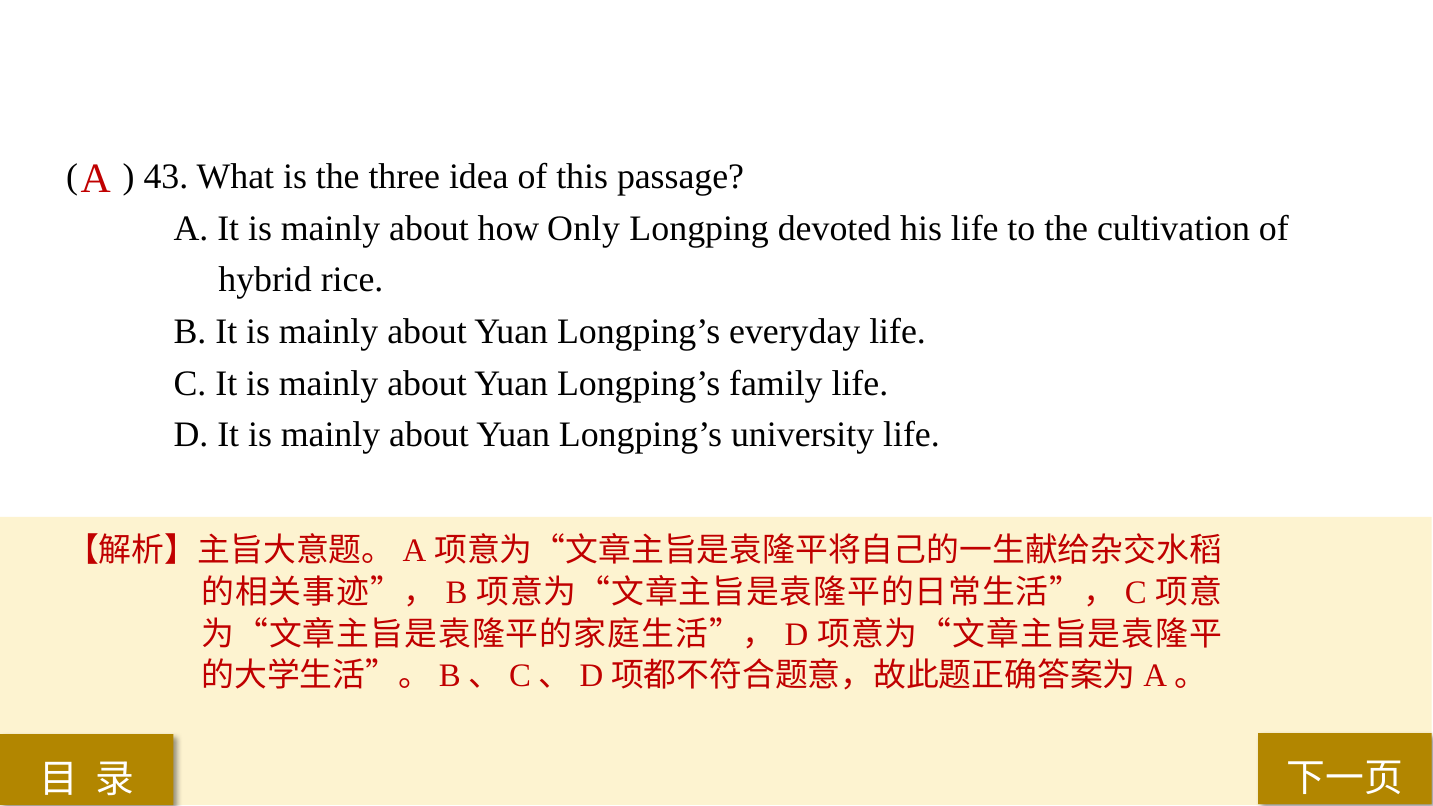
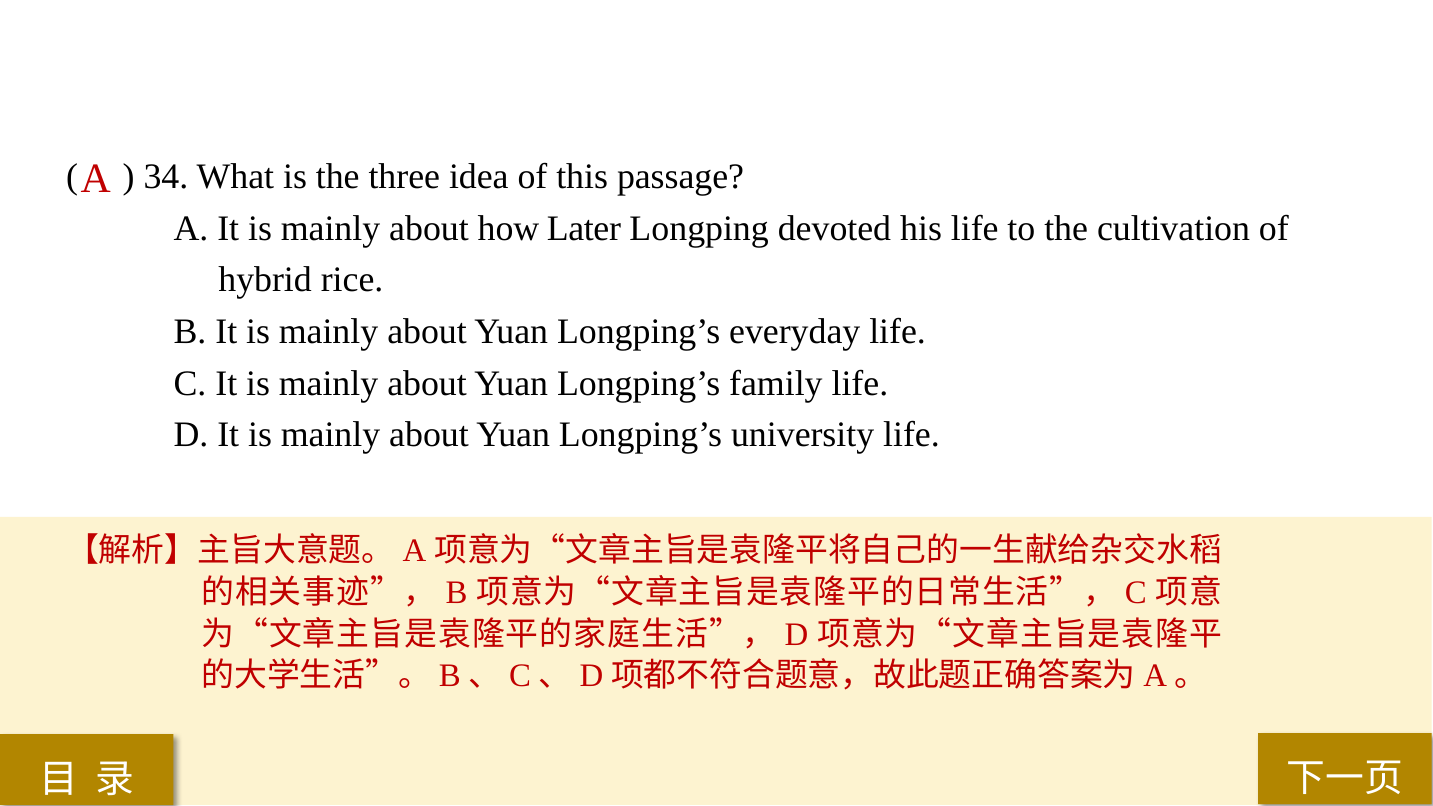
43: 43 -> 34 (166, 177)
Only: Only -> Later (584, 228)
